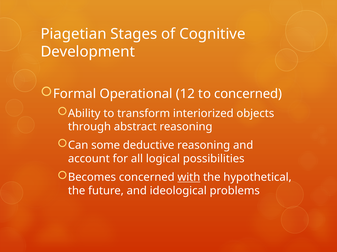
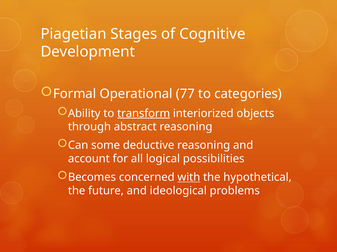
12: 12 -> 77 (185, 94)
to concerned: concerned -> categories (248, 94)
transform underline: none -> present (144, 114)
